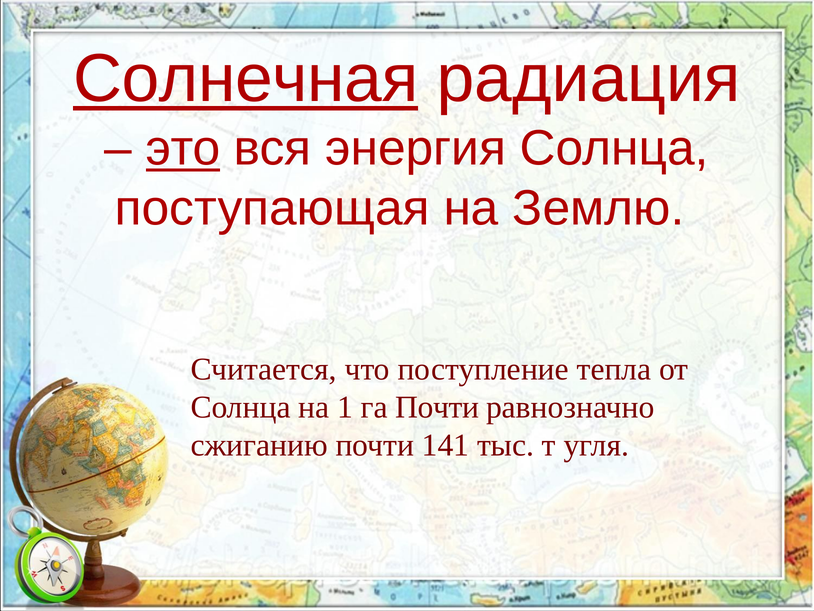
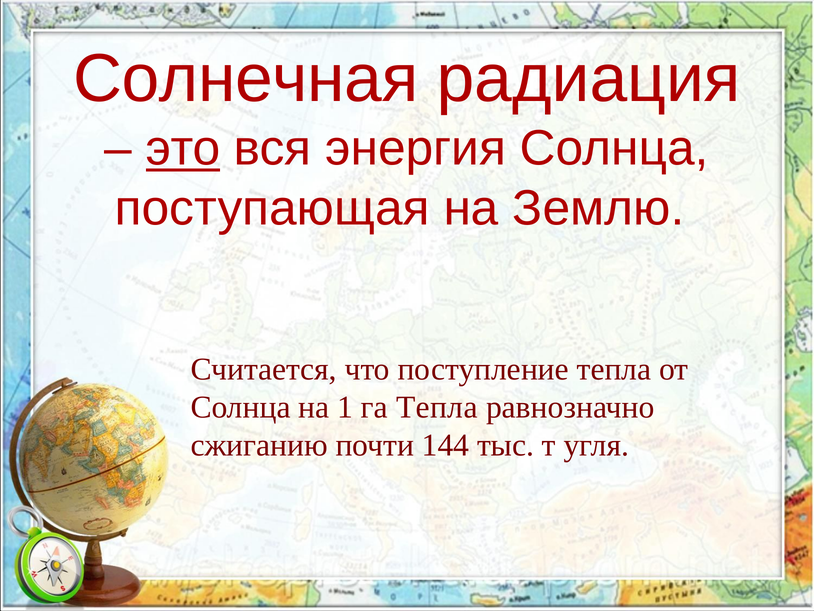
Солнечная underline: present -> none (246, 79)
га Почти: Почти -> Тепла (437, 407)
141: 141 -> 144 (446, 445)
